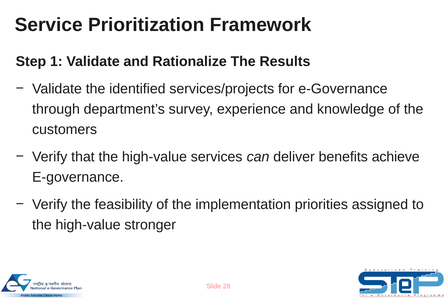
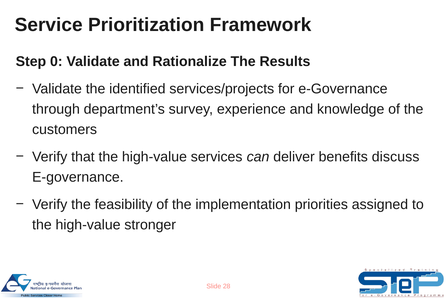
1: 1 -> 0 (56, 61)
achieve: achieve -> discuss (396, 157)
